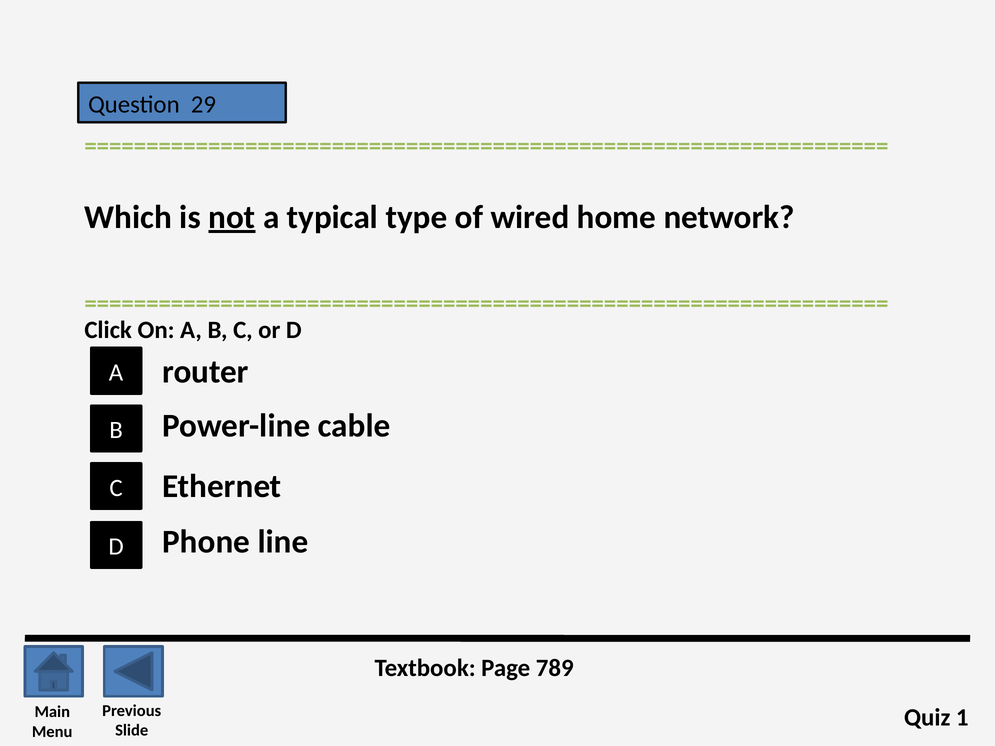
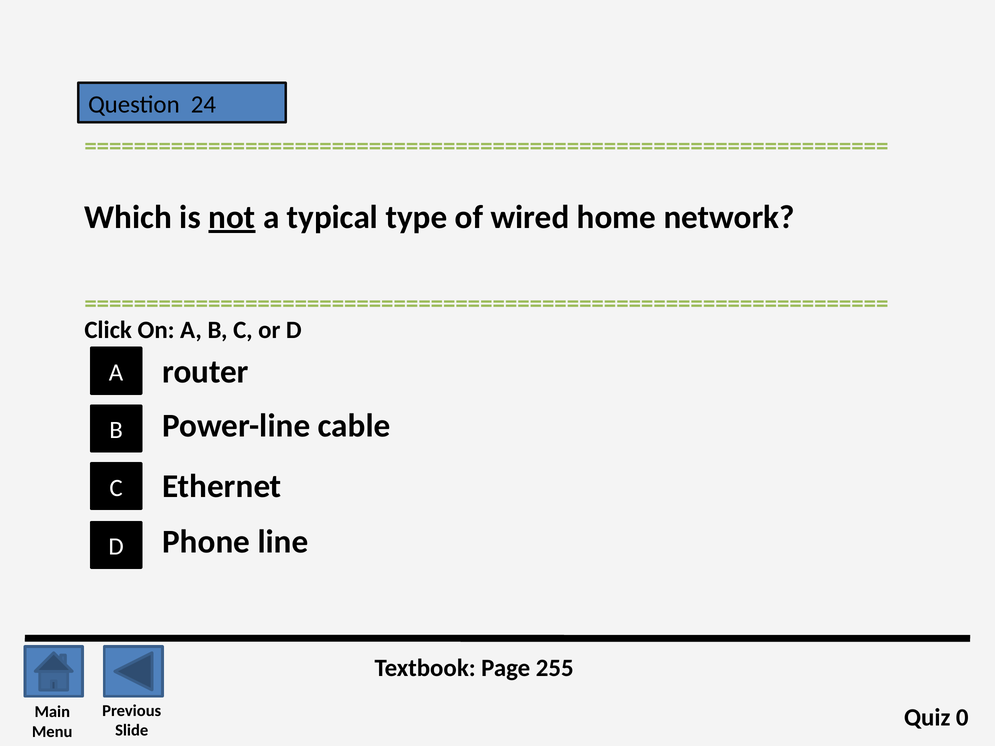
29: 29 -> 24 (203, 104)
789: 789 -> 255 (555, 668)
1: 1 -> 0 (962, 718)
